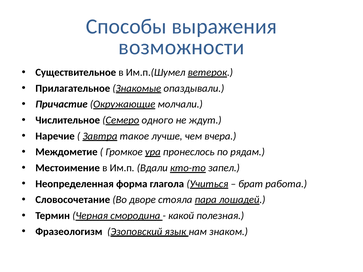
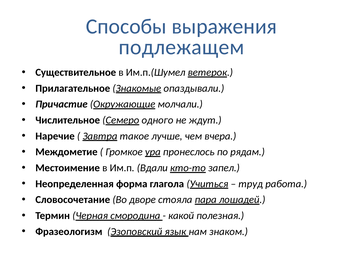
возможности: возможности -> подлежащем (181, 47)
брат: брат -> труд (251, 184)
